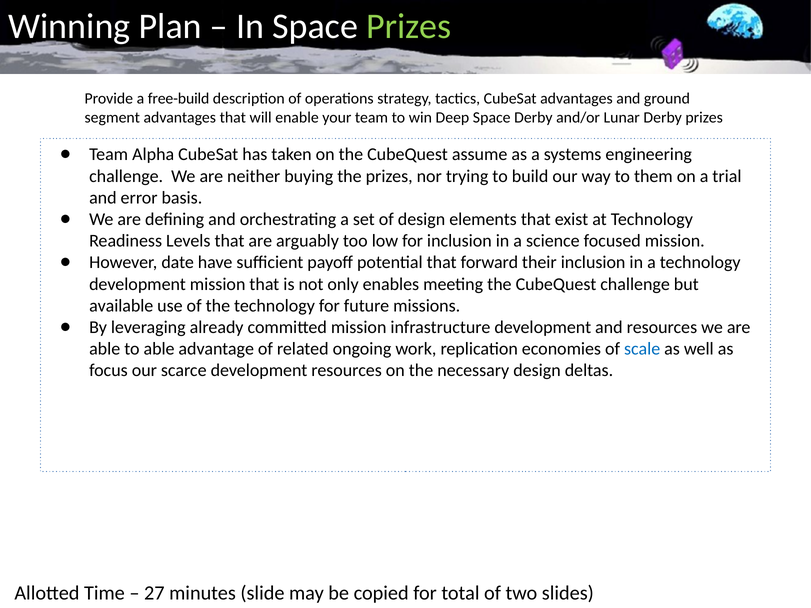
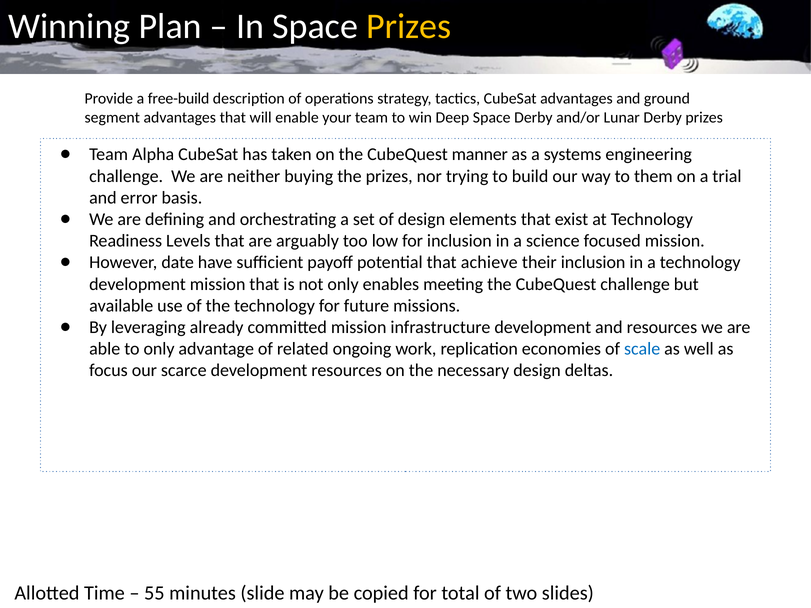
Prizes colour: light green -> yellow (409, 26)
assume: assume -> manner (480, 155)
forward: forward -> achieve (489, 263)
to able: able -> only (159, 349)
27: 27 -> 55 (154, 593)
